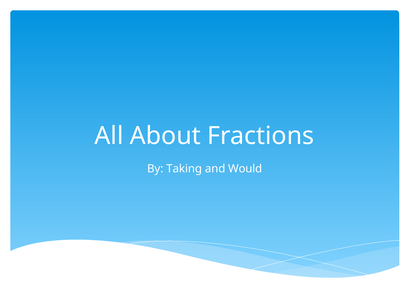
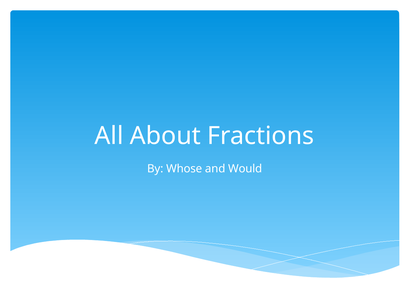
Taking: Taking -> Whose (184, 169)
